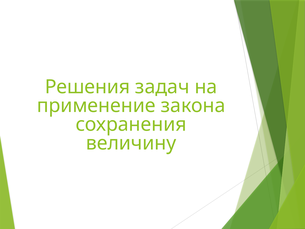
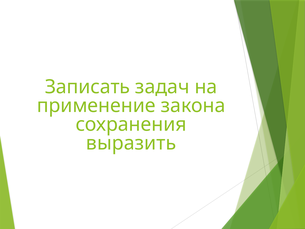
Решения: Решения -> Записать (87, 87)
величину: величину -> выразить (131, 143)
